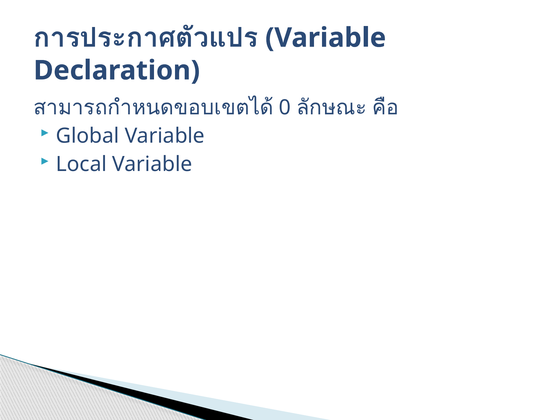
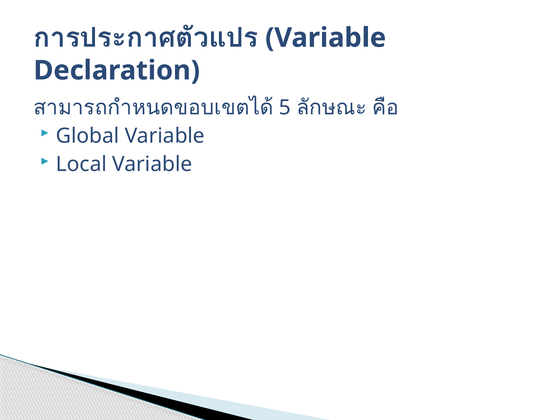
0: 0 -> 5 (285, 108)
